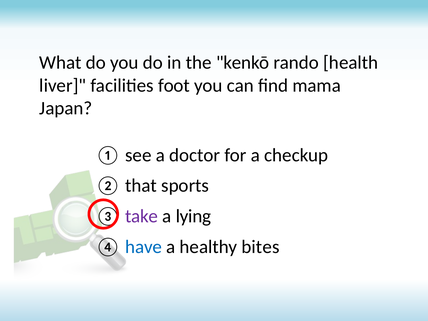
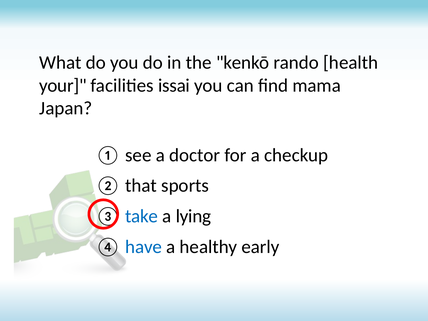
liver: liver -> your (63, 86)
foot: foot -> issai (174, 86)
take colour: purple -> blue (142, 216)
bites: bites -> early (261, 247)
